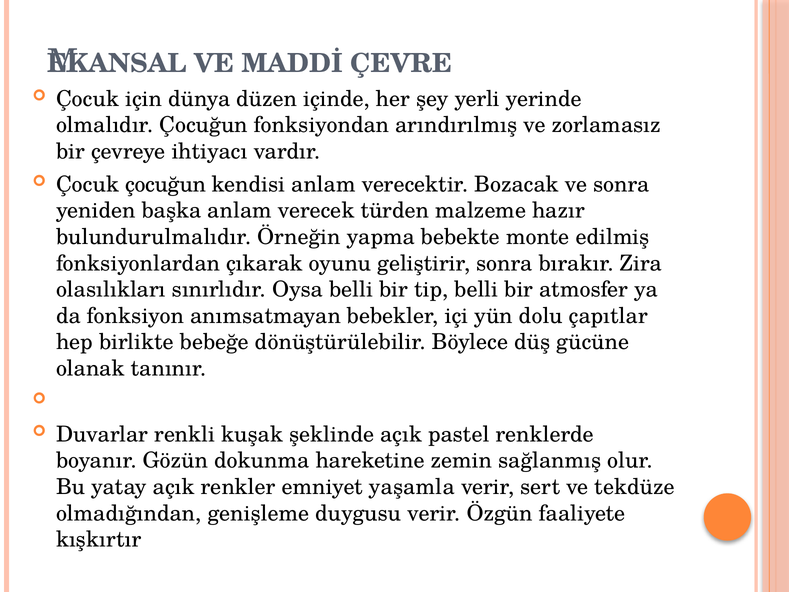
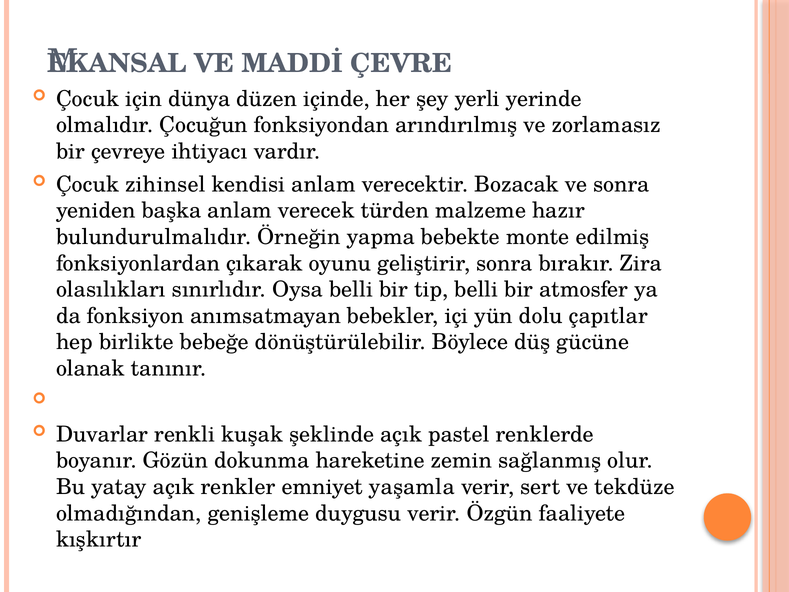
Çocuk çocuğun: çocuğun -> zihinsel (165, 184)
